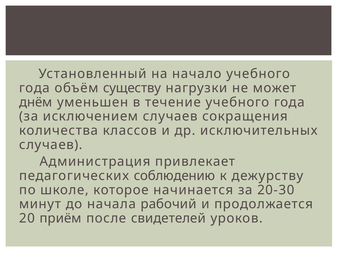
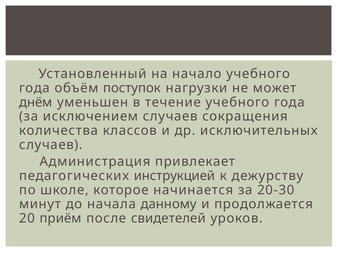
существу: существу -> поступок (132, 88)
соблюдению: соблюдению -> инструкцией (174, 176)
рабочий: рабочий -> данному (169, 205)
